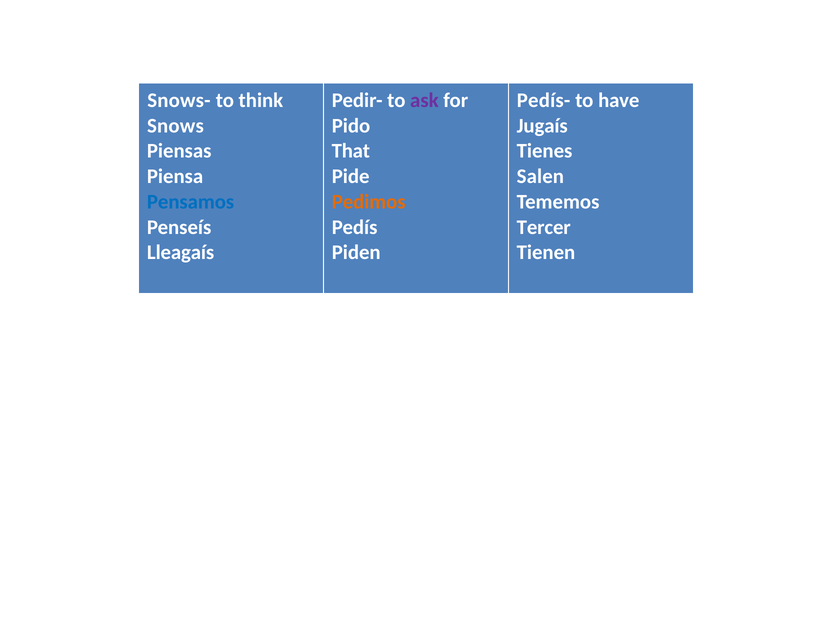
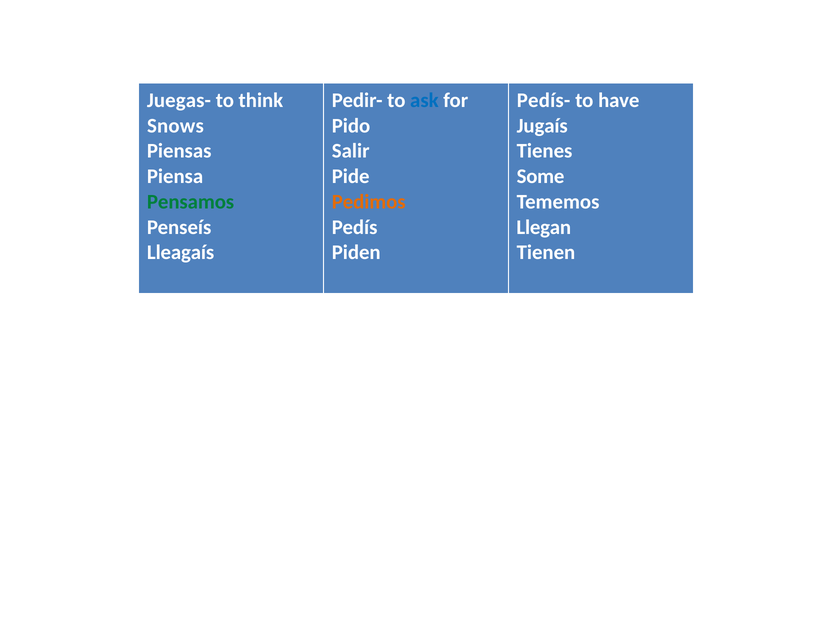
Snows-: Snows- -> Juegas- (179, 100)
ask colour: purple -> blue (424, 100)
That: That -> Salir (351, 151)
Salen: Salen -> Some (541, 176)
Pensamos colour: blue -> green (191, 202)
Tercer: Tercer -> Llegan (544, 227)
